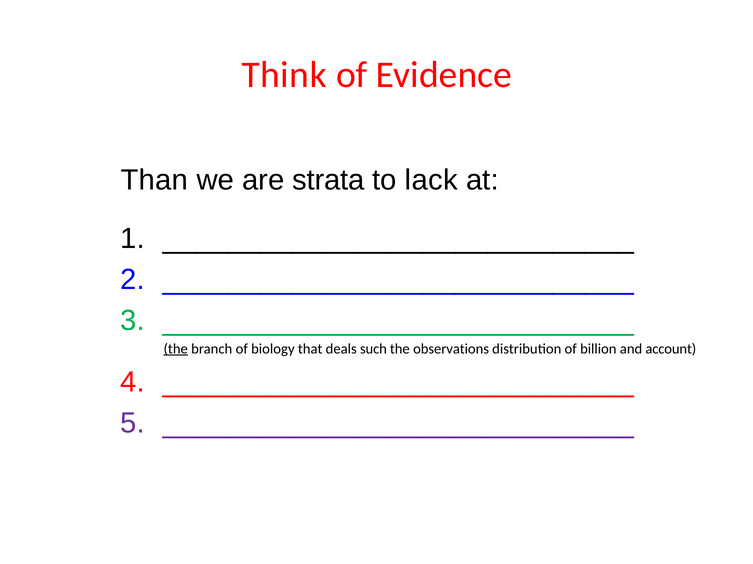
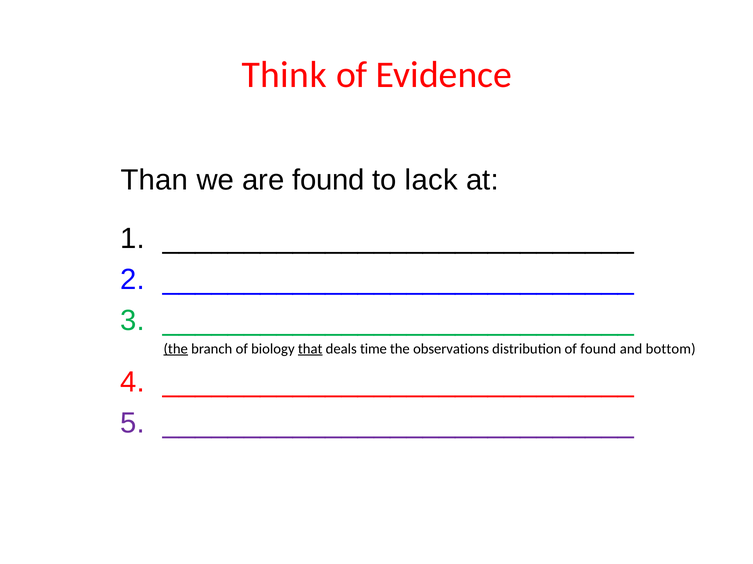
are strata: strata -> found (328, 180)
that underline: none -> present (310, 349)
such: such -> time (373, 349)
of billion: billion -> found (598, 349)
account: account -> bottom (671, 349)
